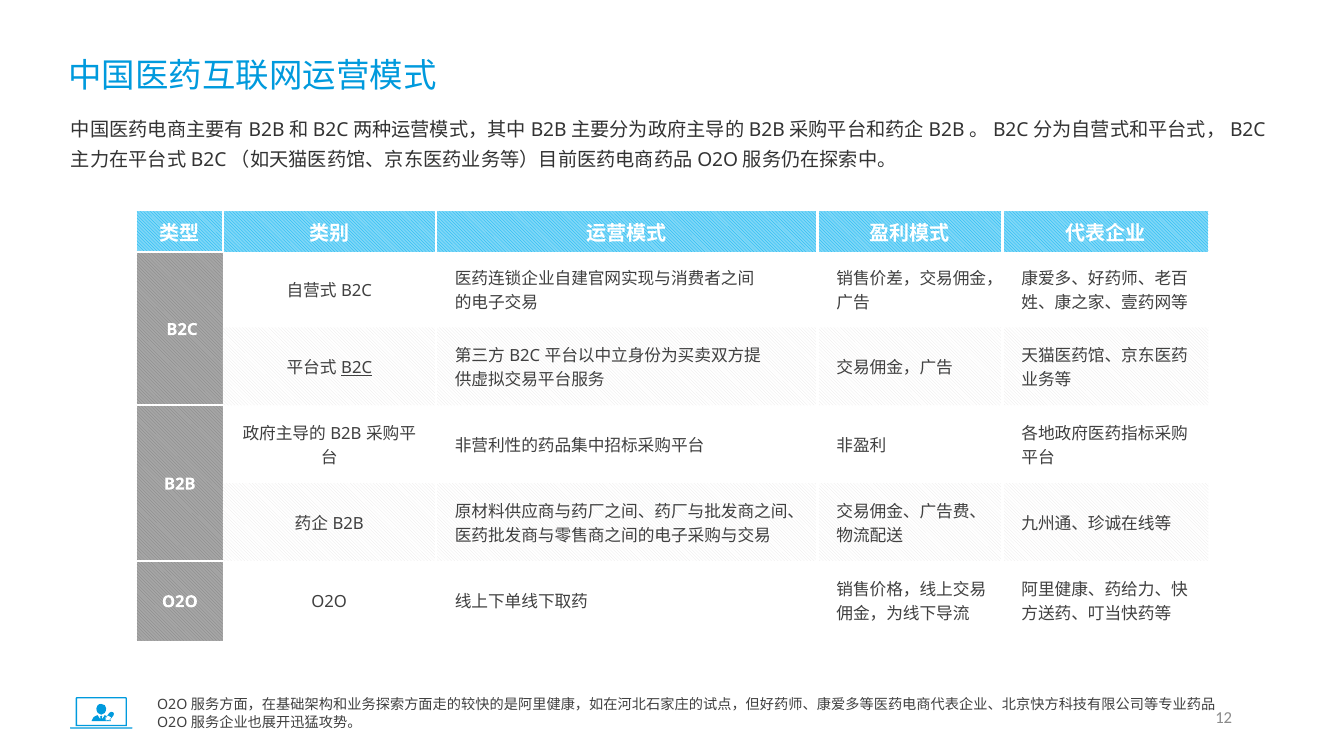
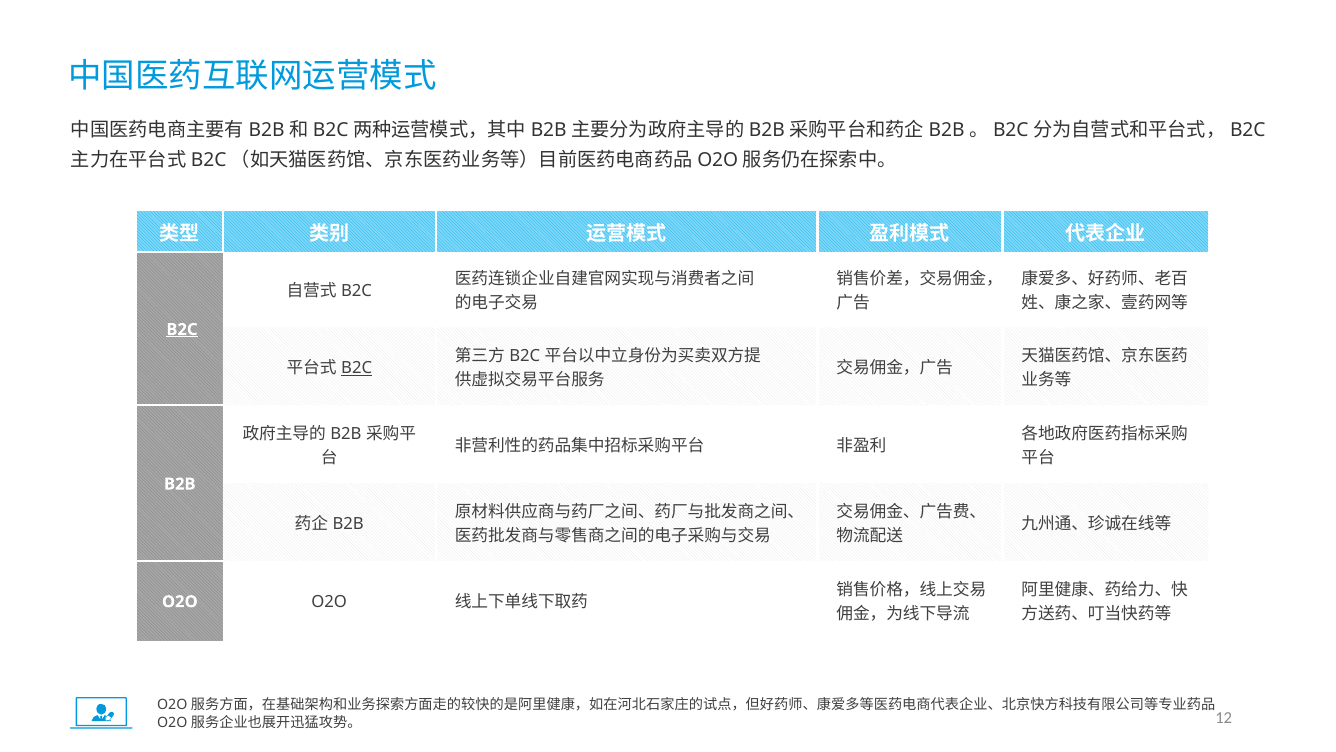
B2C underline: none -> present (182, 329)
